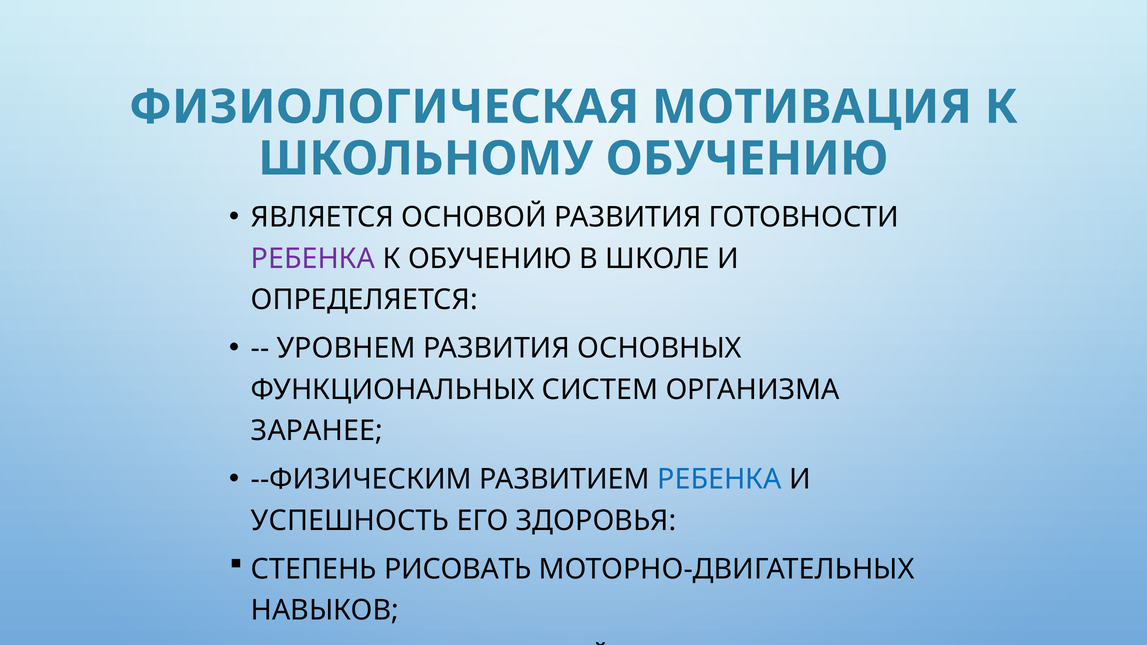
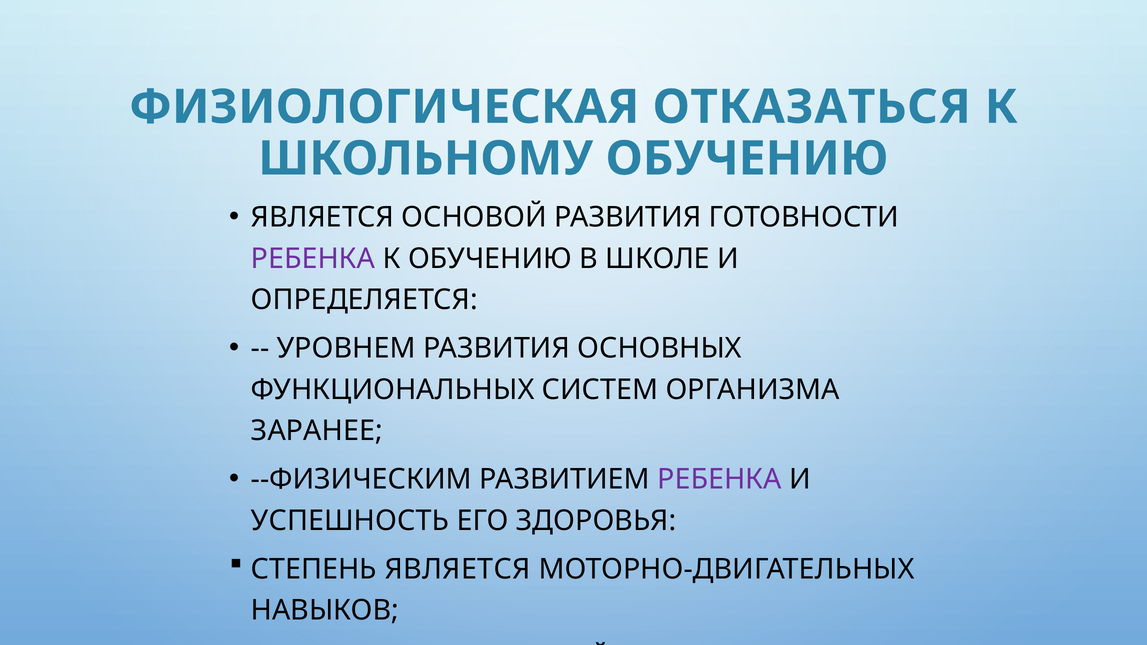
МОТИВАЦИЯ: МОТИВАЦИЯ -> ОТКАЗАТЬСЯ (812, 107)
РЕБЕНКА colour: blue -> purple (720, 480)
СТЕПЕНЬ РИСОВАТЬ: РИСОВАТЬ -> ЯВЛЯЕТСЯ (458, 569)
